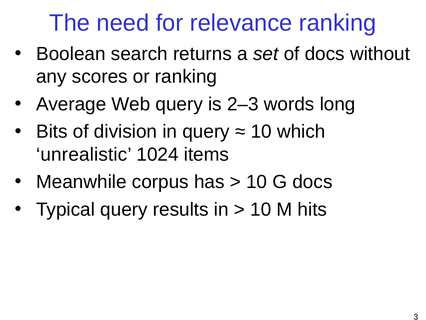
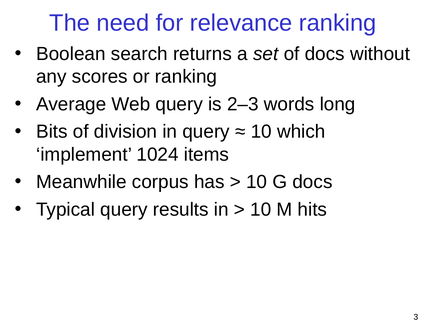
unrealistic: unrealistic -> implement (84, 154)
